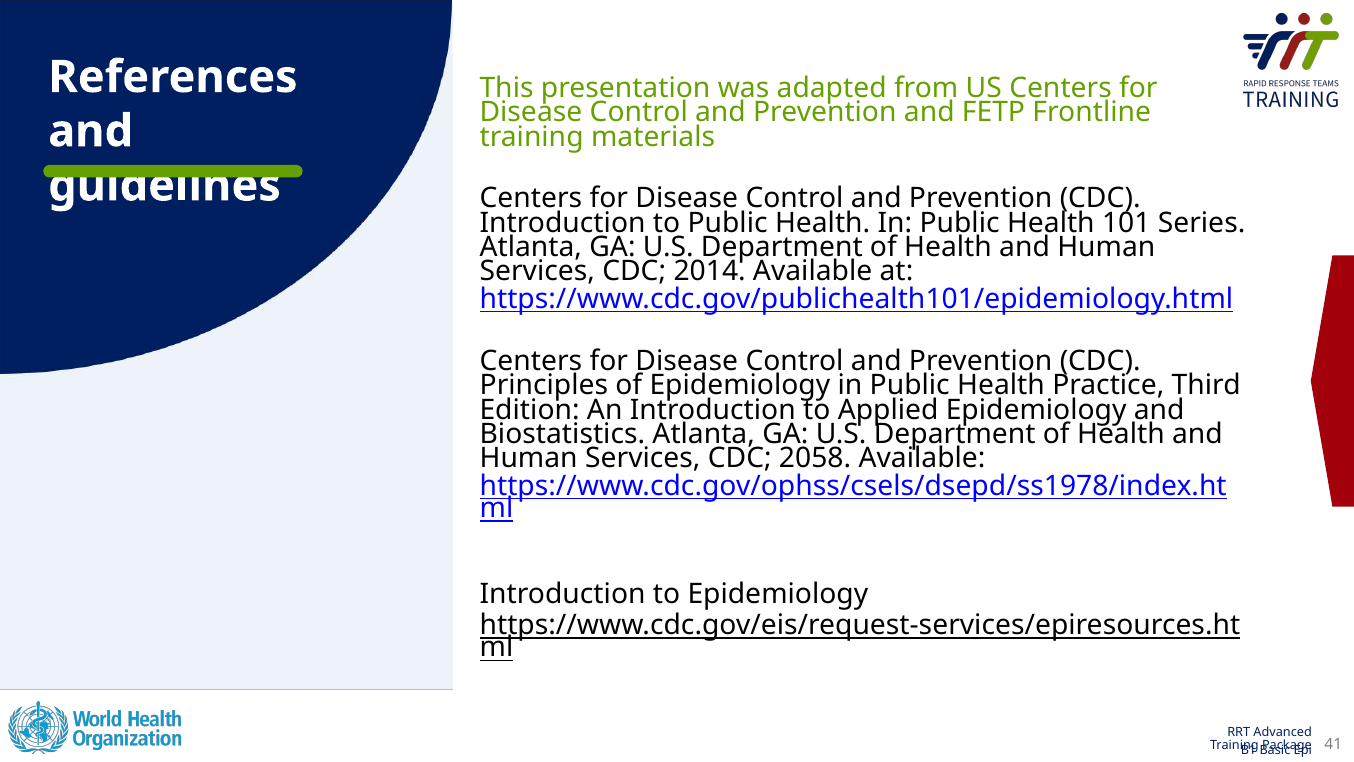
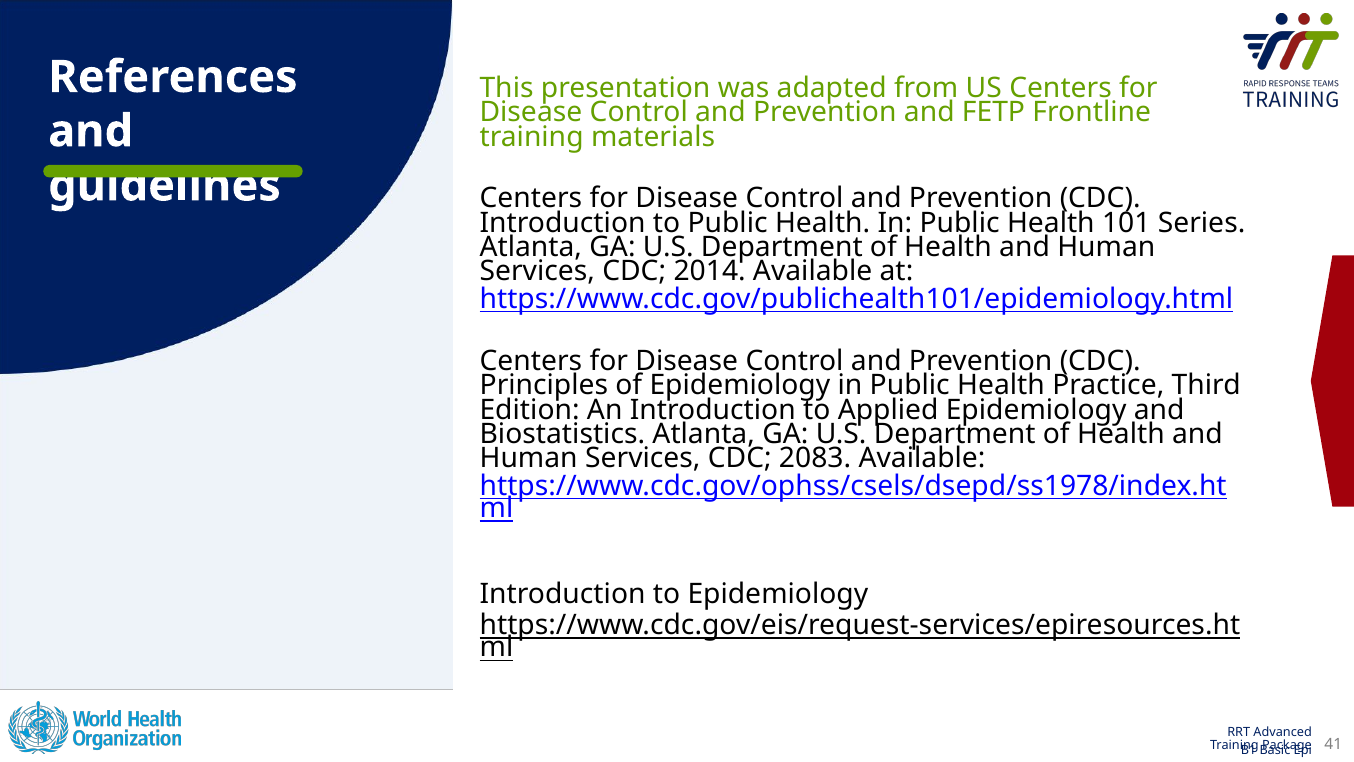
2058: 2058 -> 2083 (815, 458)
